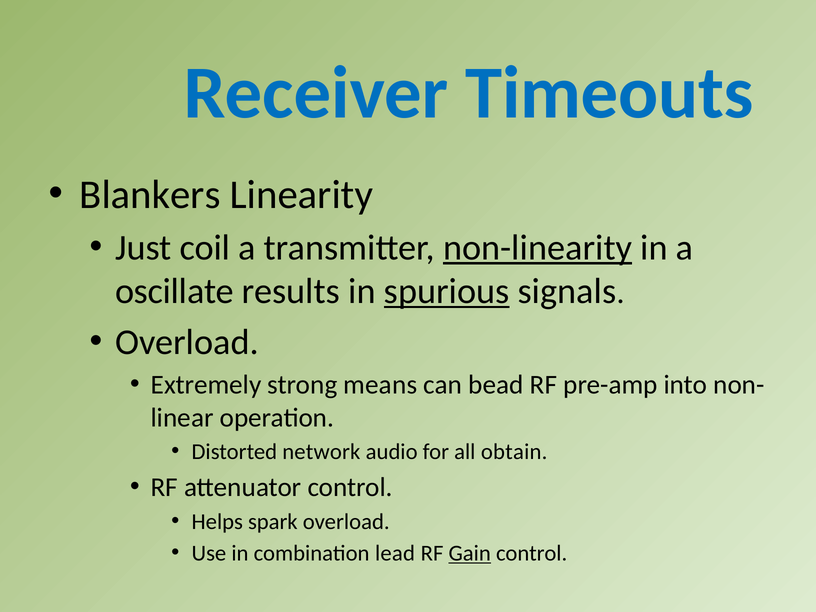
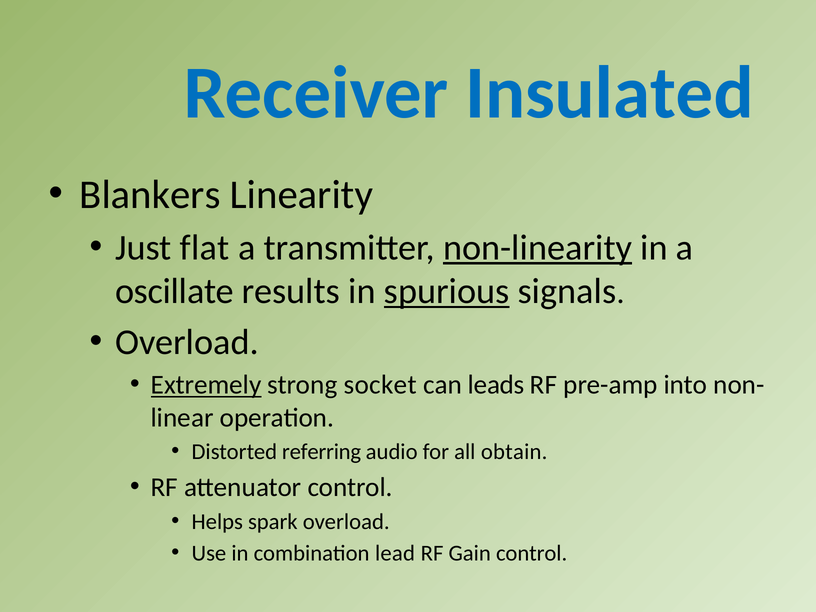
Timeouts: Timeouts -> Insulated (609, 93)
coil: coil -> flat (205, 248)
Extremely underline: none -> present (206, 385)
means: means -> socket (380, 385)
bead: bead -> leads (496, 385)
network: network -> referring (322, 452)
Gain underline: present -> none (470, 553)
